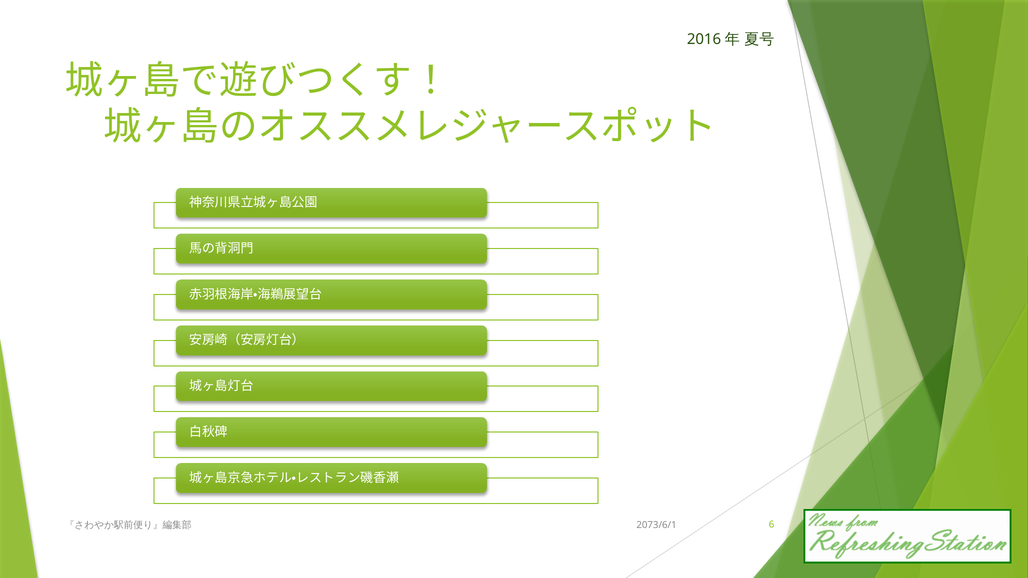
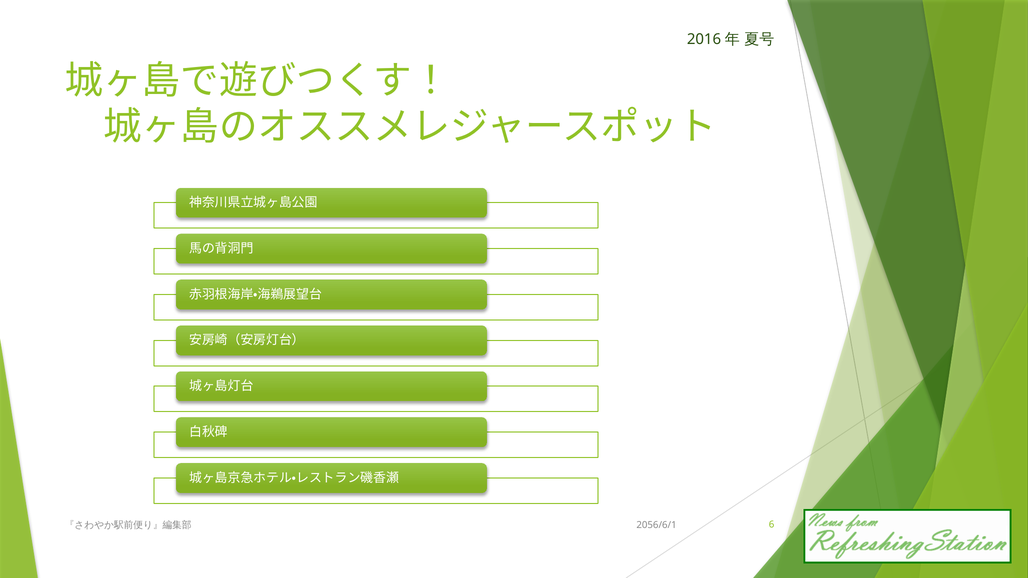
2073/6/1: 2073/6/1 -> 2056/6/1 (657, 525)
